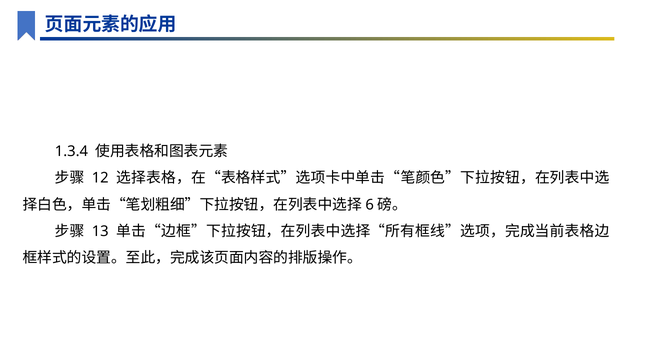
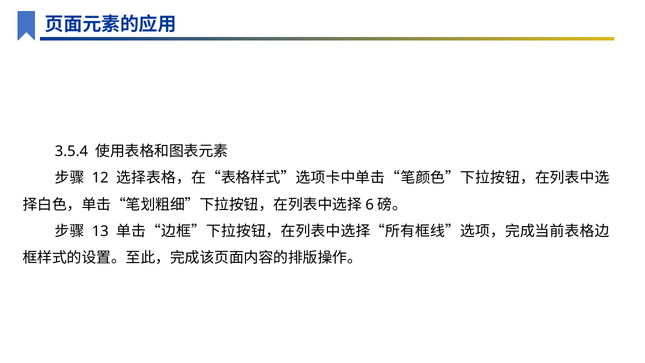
1.3.4: 1.3.4 -> 3.5.4 (71, 151)
